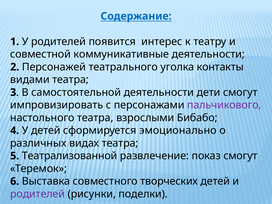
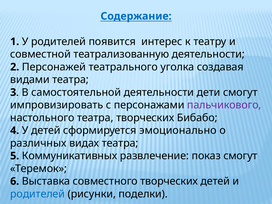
коммуникативные: коммуникативные -> театрализованную (121, 54)
контакты: контакты -> создавая (220, 67)
театра взрослыми: взрослыми -> творческих (145, 118)
Театрализованной: Театрализованной -> Коммуникативных (70, 156)
родителей colour: purple -> blue (38, 194)
